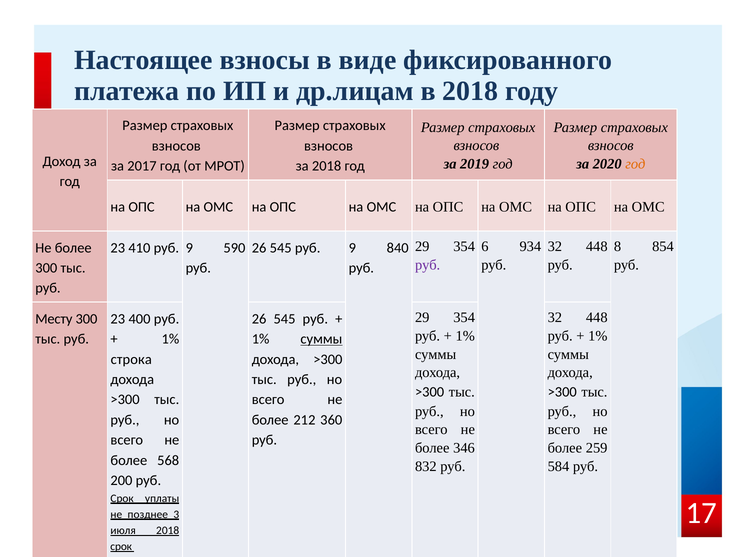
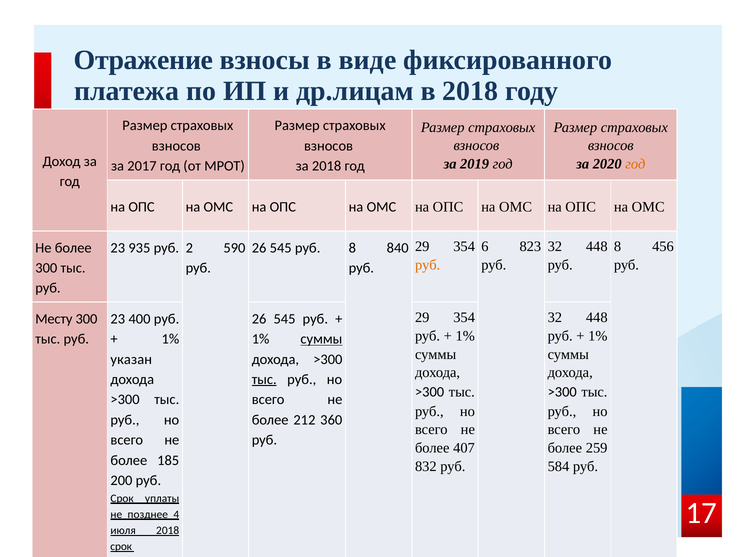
Настоящее: Настоящее -> Отражение (144, 60)
934: 934 -> 823 (530, 247)
854: 854 -> 456 (663, 247)
410: 410 -> 935 (139, 248)
9: 9 -> 2 (189, 248)
545 руб 9: 9 -> 8 (352, 248)
руб colour: purple -> orange (428, 265)
строка: строка -> указан (131, 359)
тыс underline: none -> present (264, 380)
346: 346 -> 407 (464, 448)
568: 568 -> 185 (168, 460)
3: 3 -> 4 (176, 515)
